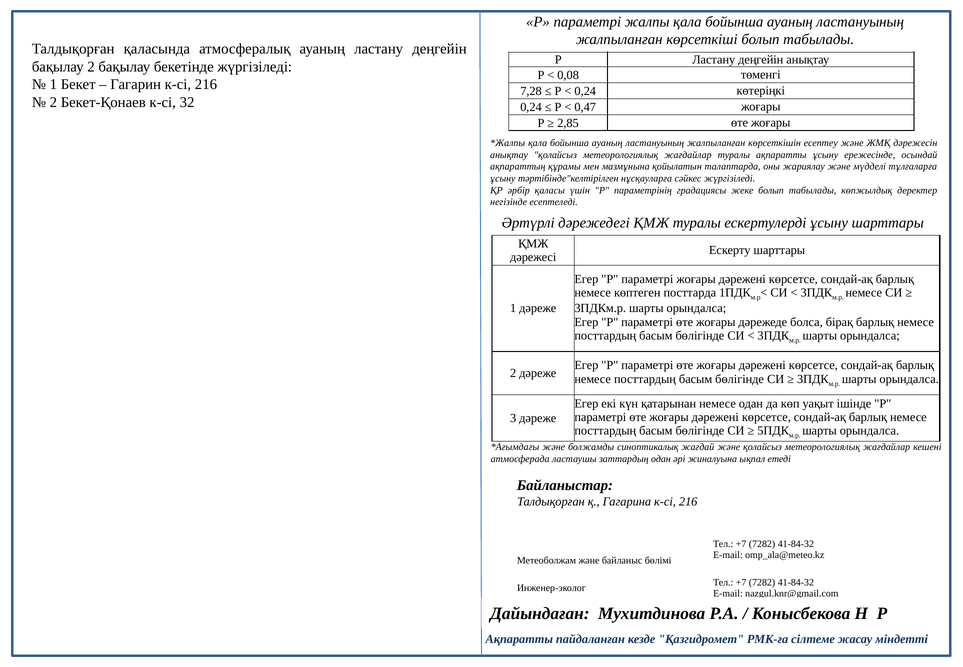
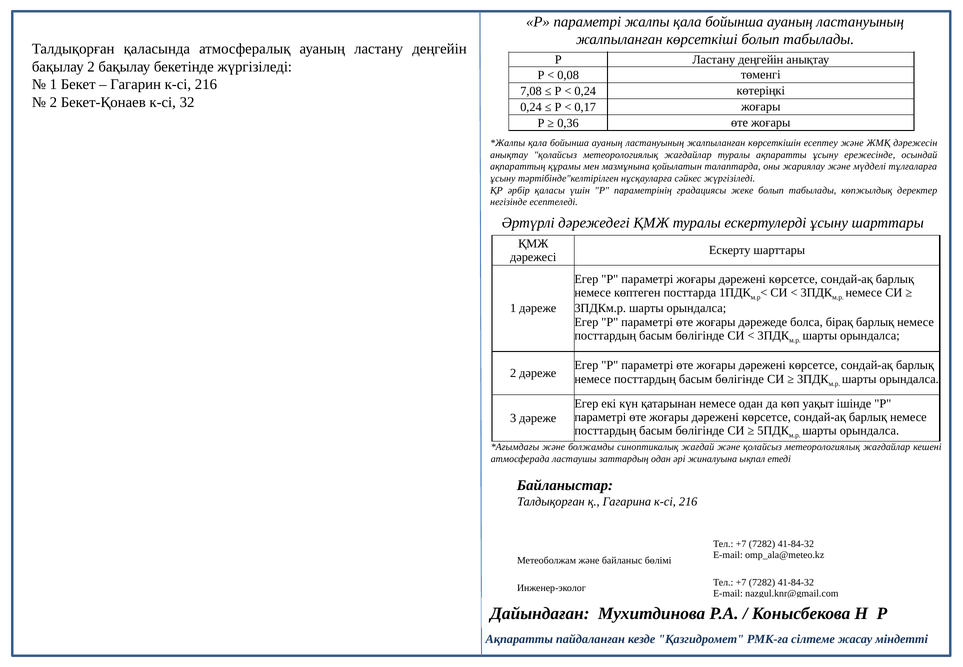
7,28: 7,28 -> 7,08 (531, 91)
0,47: 0,47 -> 0,17 (585, 107)
2,85: 2,85 -> 0,36 (568, 123)
